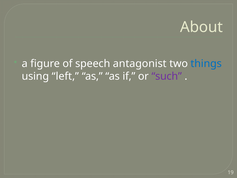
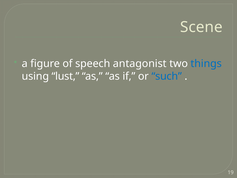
About: About -> Scene (201, 27)
left: left -> lust (65, 76)
such colour: purple -> blue (167, 76)
